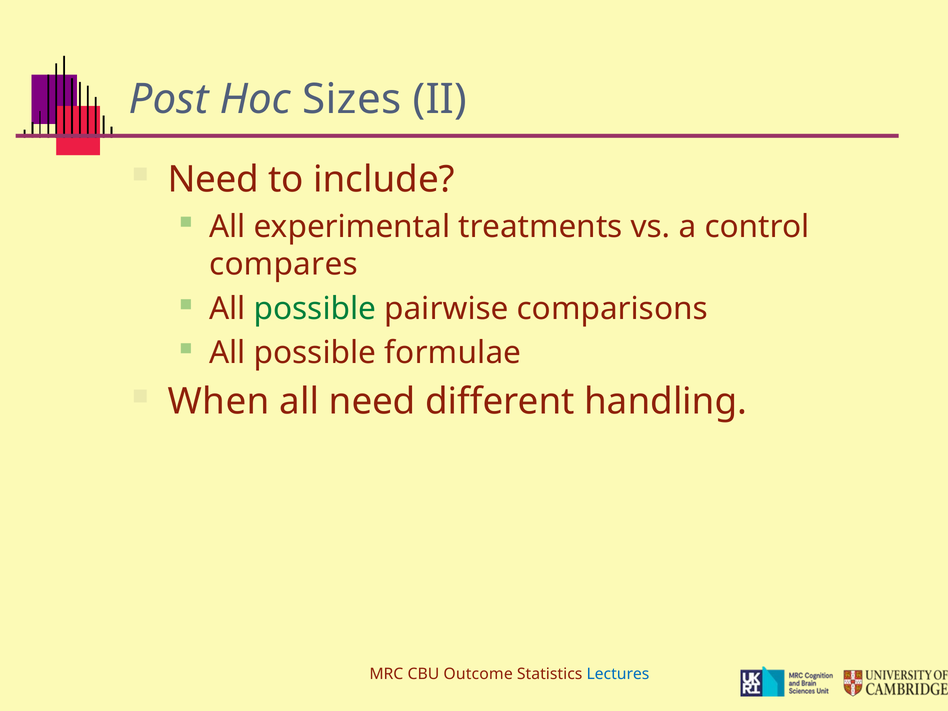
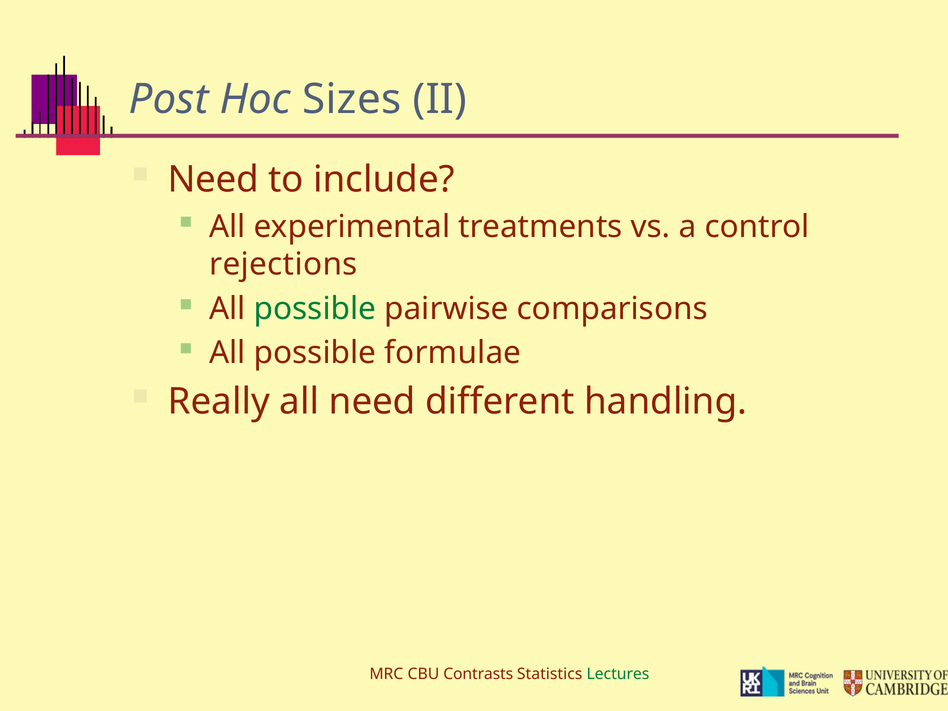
compares: compares -> rejections (283, 265)
When: When -> Really (219, 402)
Outcome: Outcome -> Contrasts (478, 674)
Lectures colour: blue -> green (618, 674)
